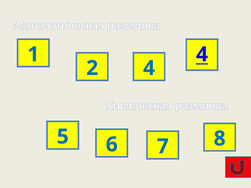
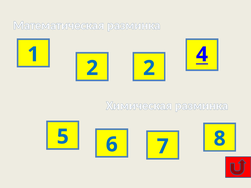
2 4: 4 -> 2 (149, 68)
